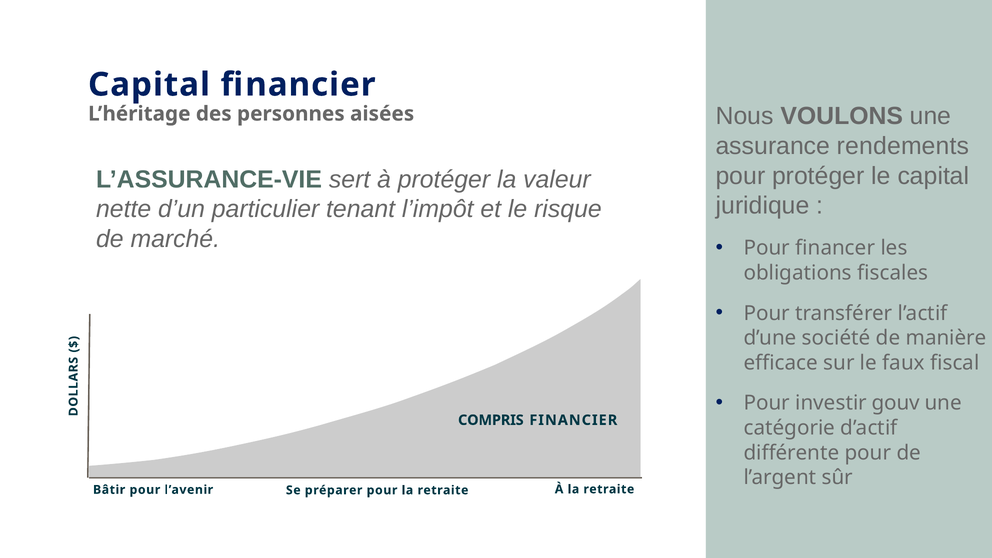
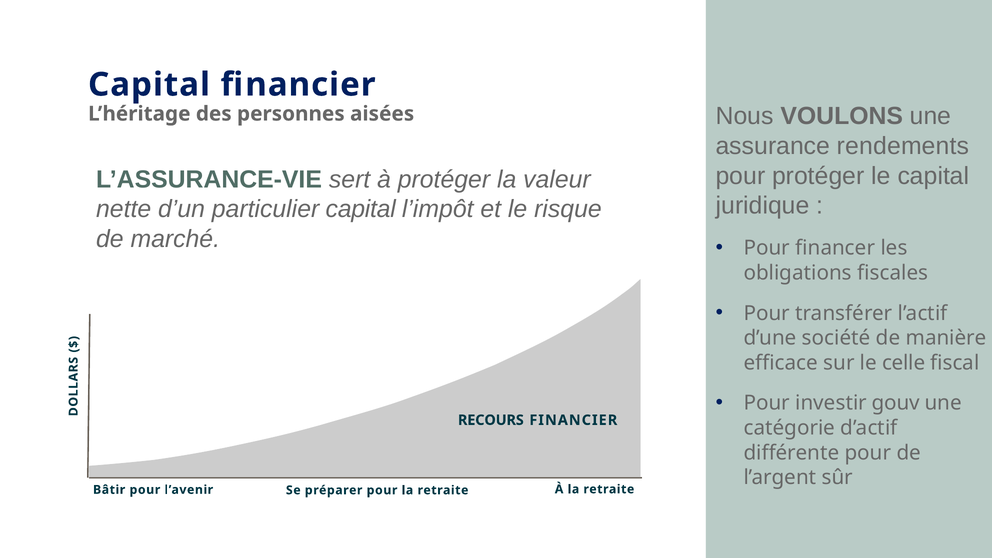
particulier tenant: tenant -> capital (361, 209)
faux: faux -> celle (904, 363)
COMPRIS: COMPRIS -> RECOURS (491, 420)
